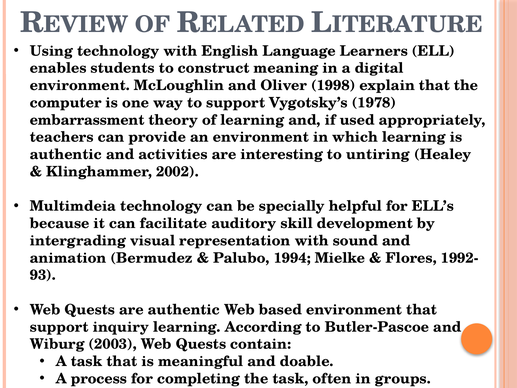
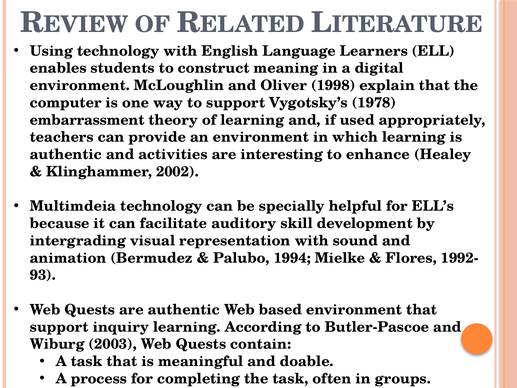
untiring: untiring -> enhance (378, 154)
